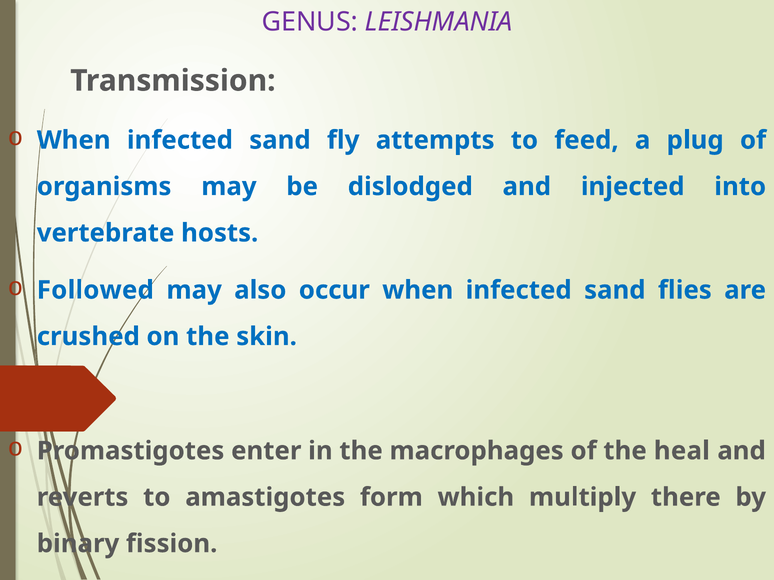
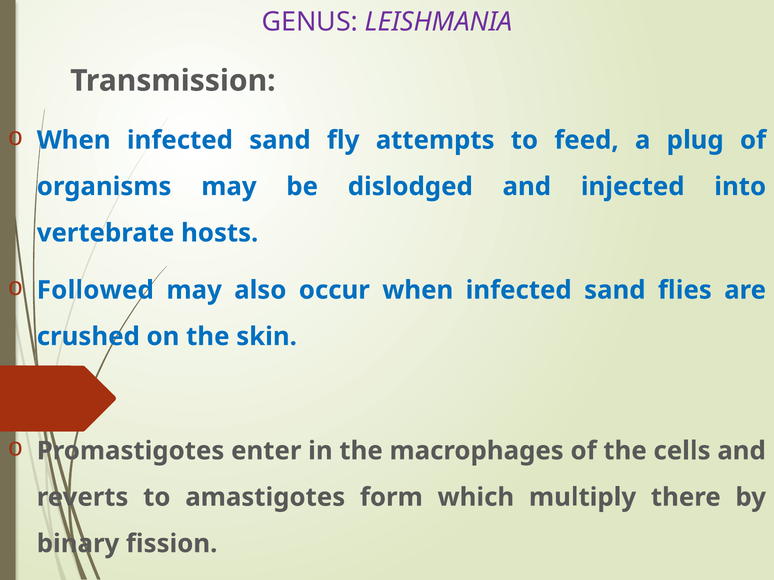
heal: heal -> cells (682, 451)
